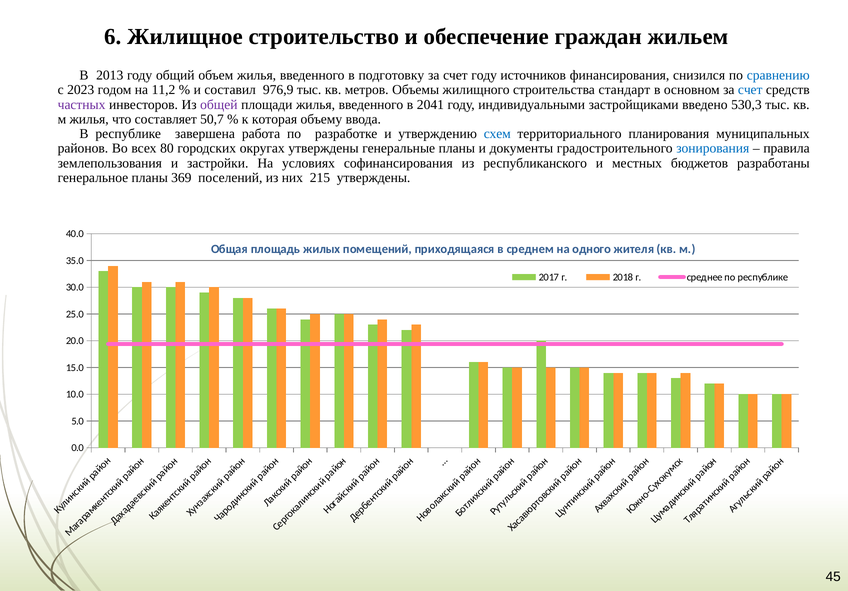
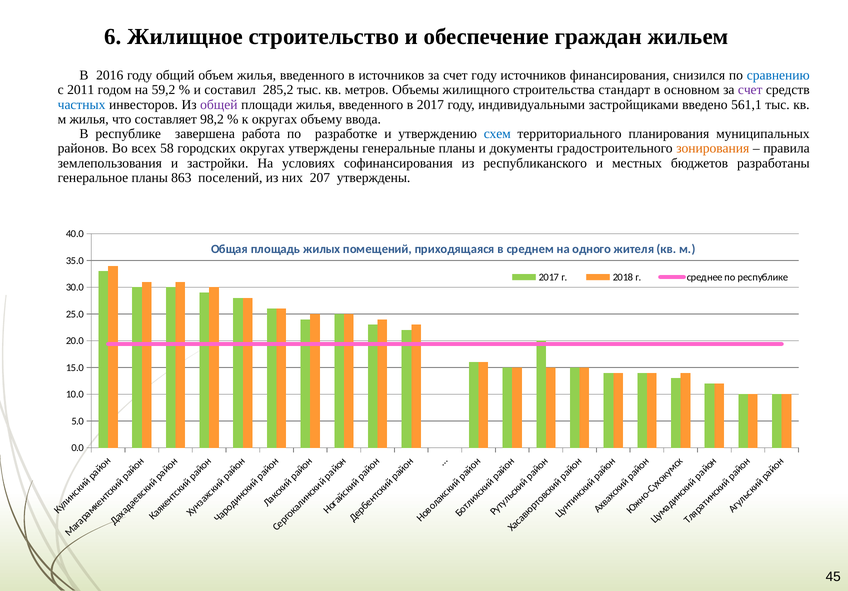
2013: 2013 -> 2016 (110, 75)
в подготовку: подготовку -> источников (391, 75)
2023: 2023 -> 2011 (81, 90)
11,2: 11,2 -> 59,2 (163, 90)
976,9: 976,9 -> 285,2 (278, 90)
счет colour: blue -> purple (750, 90)
частных colour: purple -> blue (82, 105)
в 2041: 2041 -> 2017 (430, 105)
530,3: 530,3 -> 561,1 (746, 105)
50,7: 50,7 -> 98,2 (212, 119)
к которая: которая -> округах (275, 119)
80: 80 -> 58 (167, 149)
зонирования colour: blue -> orange (713, 149)
369: 369 -> 863 (181, 178)
215: 215 -> 207 (320, 178)
